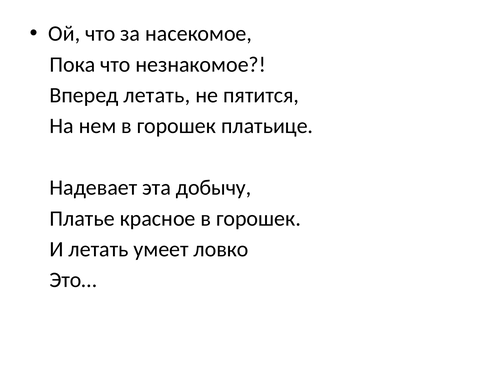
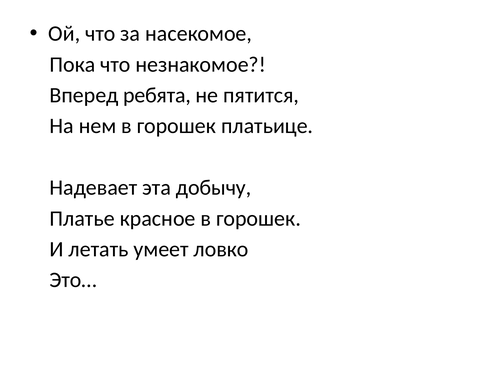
Вперед летать: летать -> ребята (157, 95)
